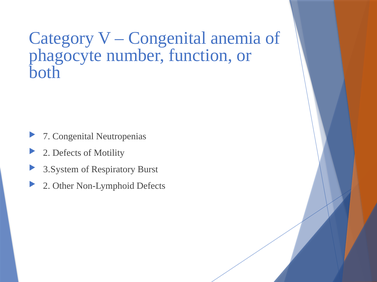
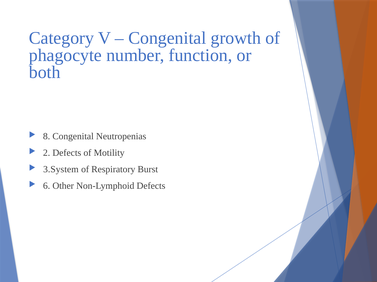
anemia: anemia -> growth (236, 38)
7: 7 -> 8 (47, 137)
2: 2 -> 6 (47, 186)
